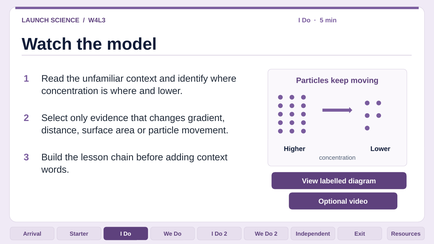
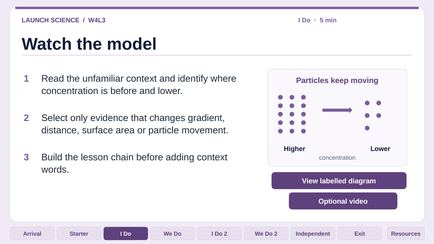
is where: where -> before (124, 91)
